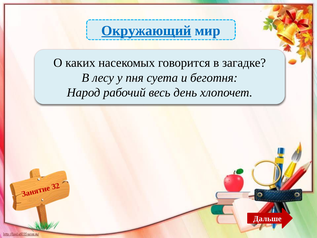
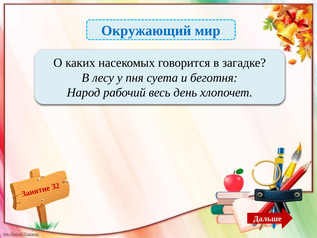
Окружающий underline: present -> none (146, 31)
